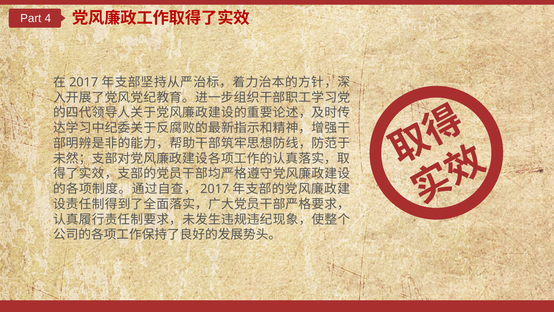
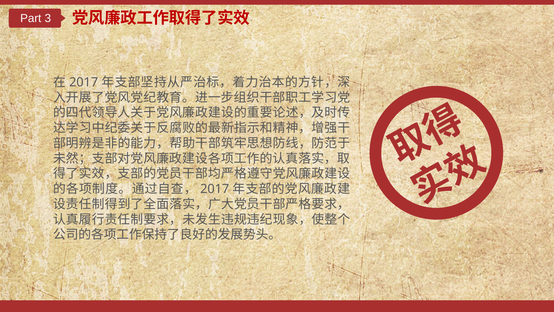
4: 4 -> 3 (48, 18)
